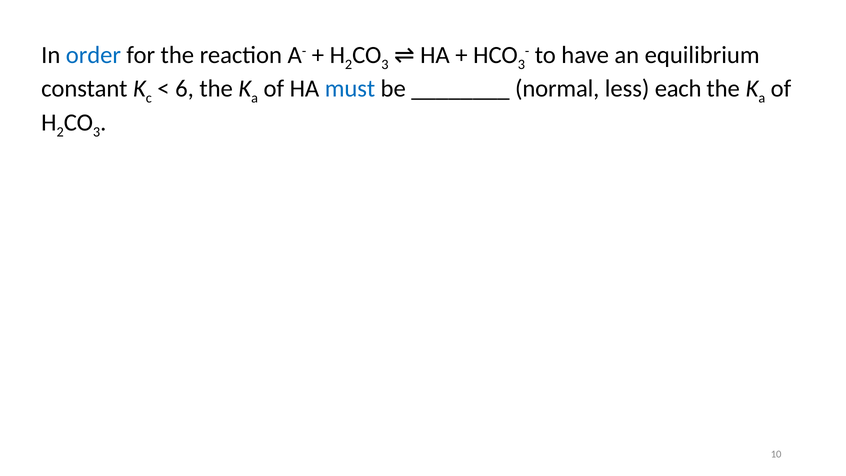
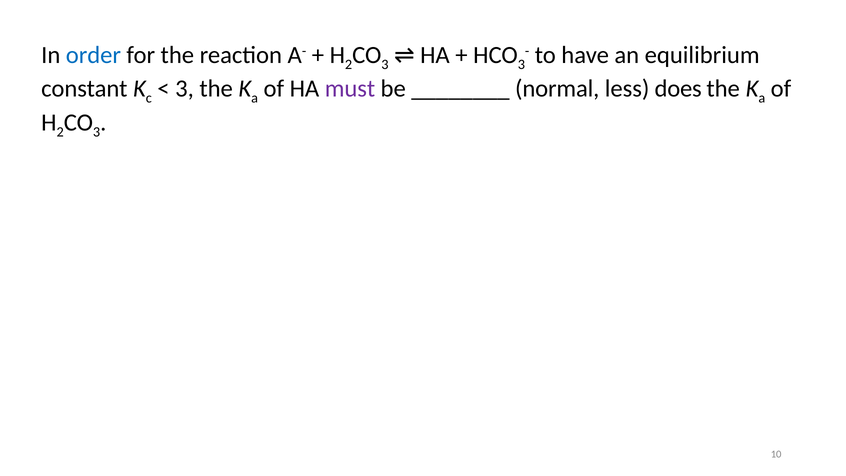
6: 6 -> 3 (185, 89)
must colour: blue -> purple (350, 89)
each: each -> does (678, 89)
